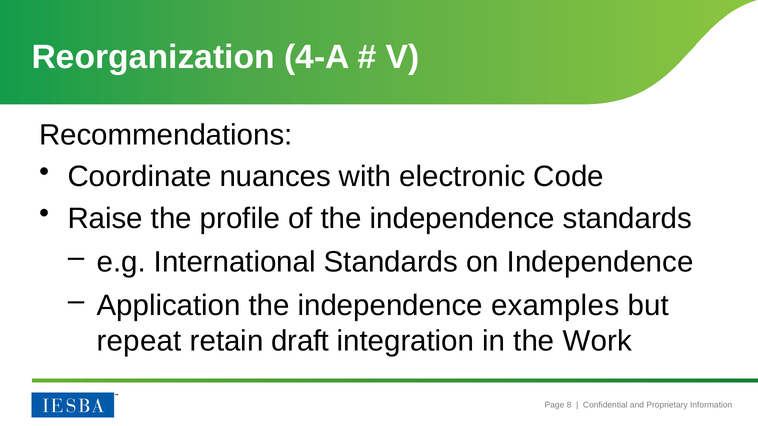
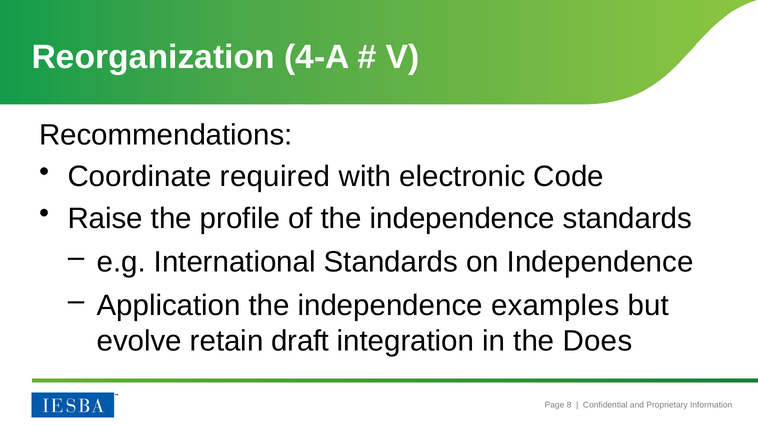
nuances: nuances -> required (275, 177)
repeat: repeat -> evolve (139, 341)
Work: Work -> Does (597, 341)
